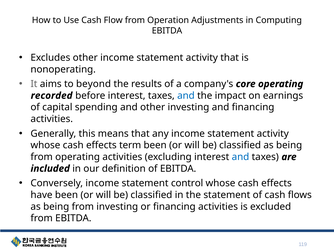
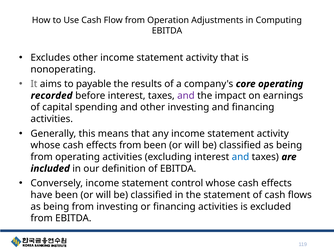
beyond: beyond -> payable (94, 84)
and colour: blue -> purple (186, 96)
effects term: term -> from (130, 146)
